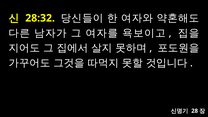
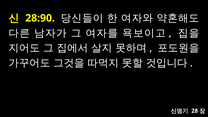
28:32: 28:32 -> 28:90 (40, 18)
